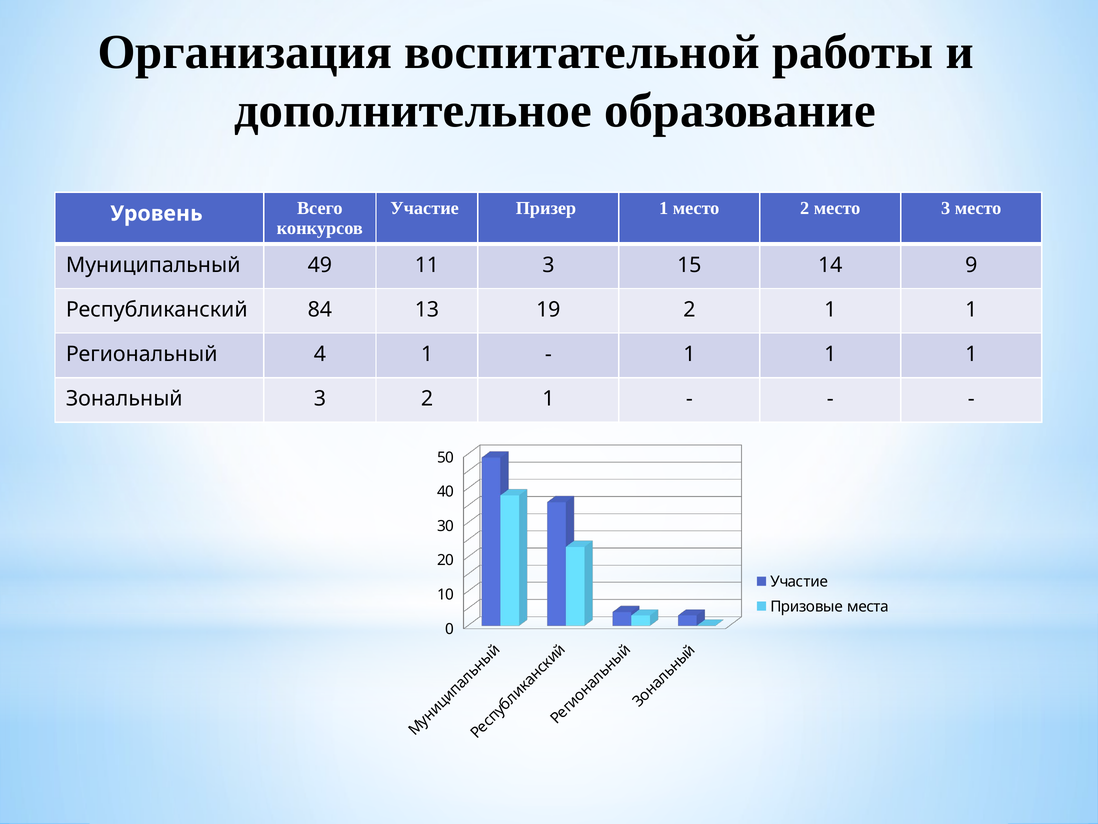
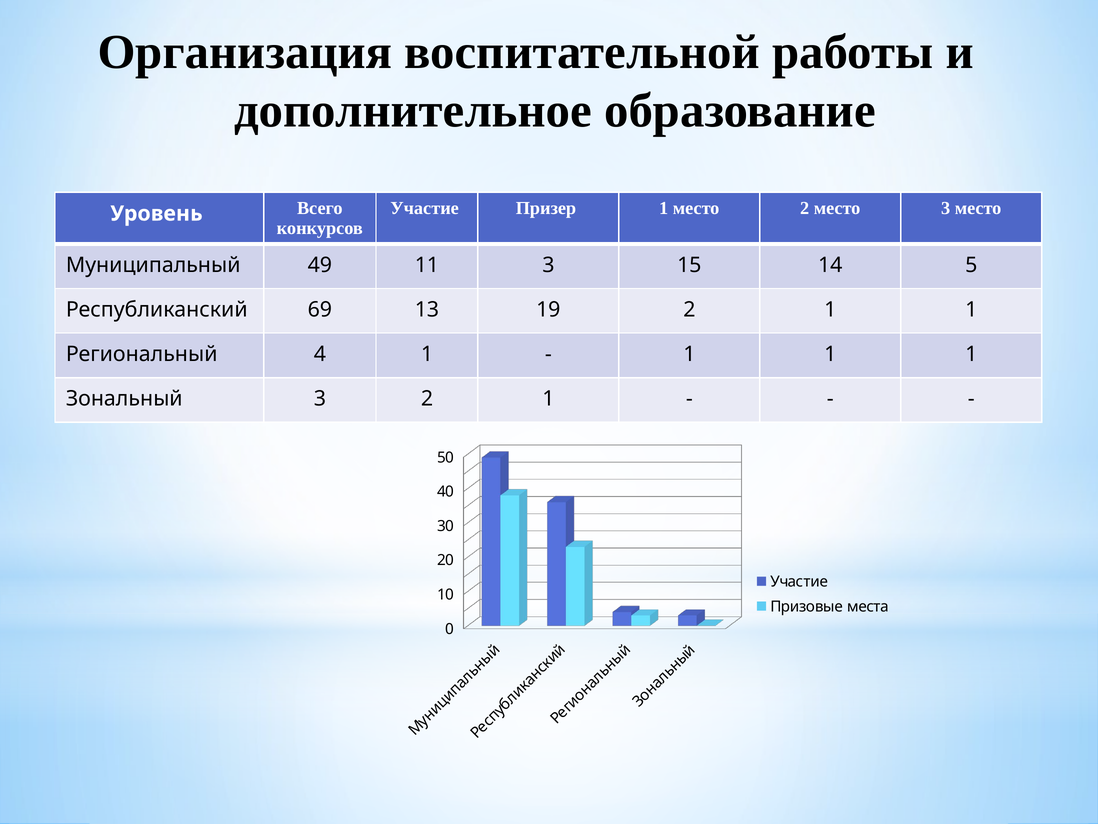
9: 9 -> 5 (971, 265)
84: 84 -> 69 (320, 310)
